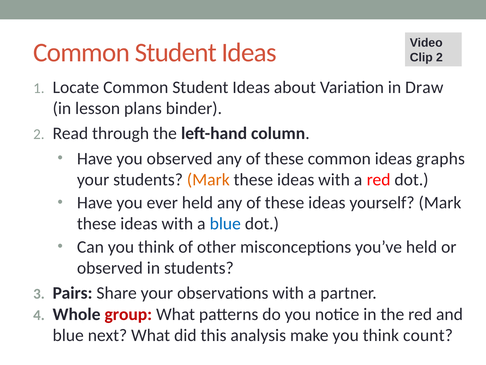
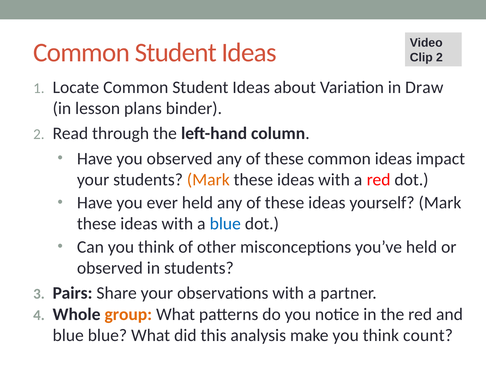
graphs: graphs -> impact (441, 158)
group colour: red -> orange (128, 314)
blue next: next -> blue (107, 335)
